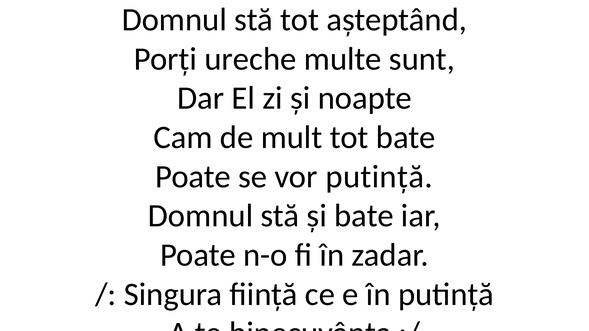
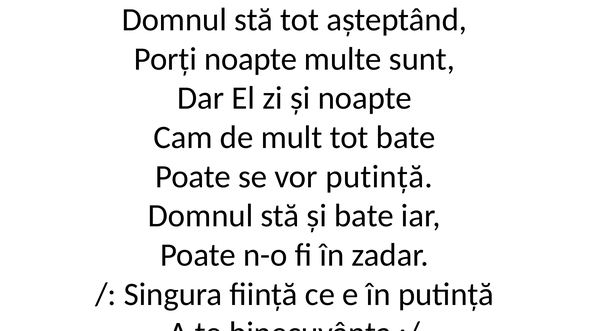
Porți ureche: ureche -> noapte (251, 59)
